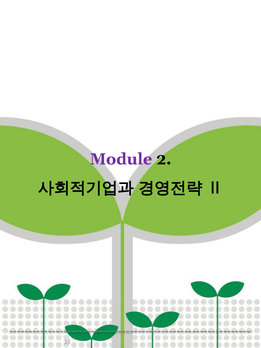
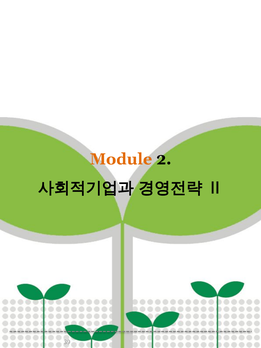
Module colour: purple -> orange (121, 159)
